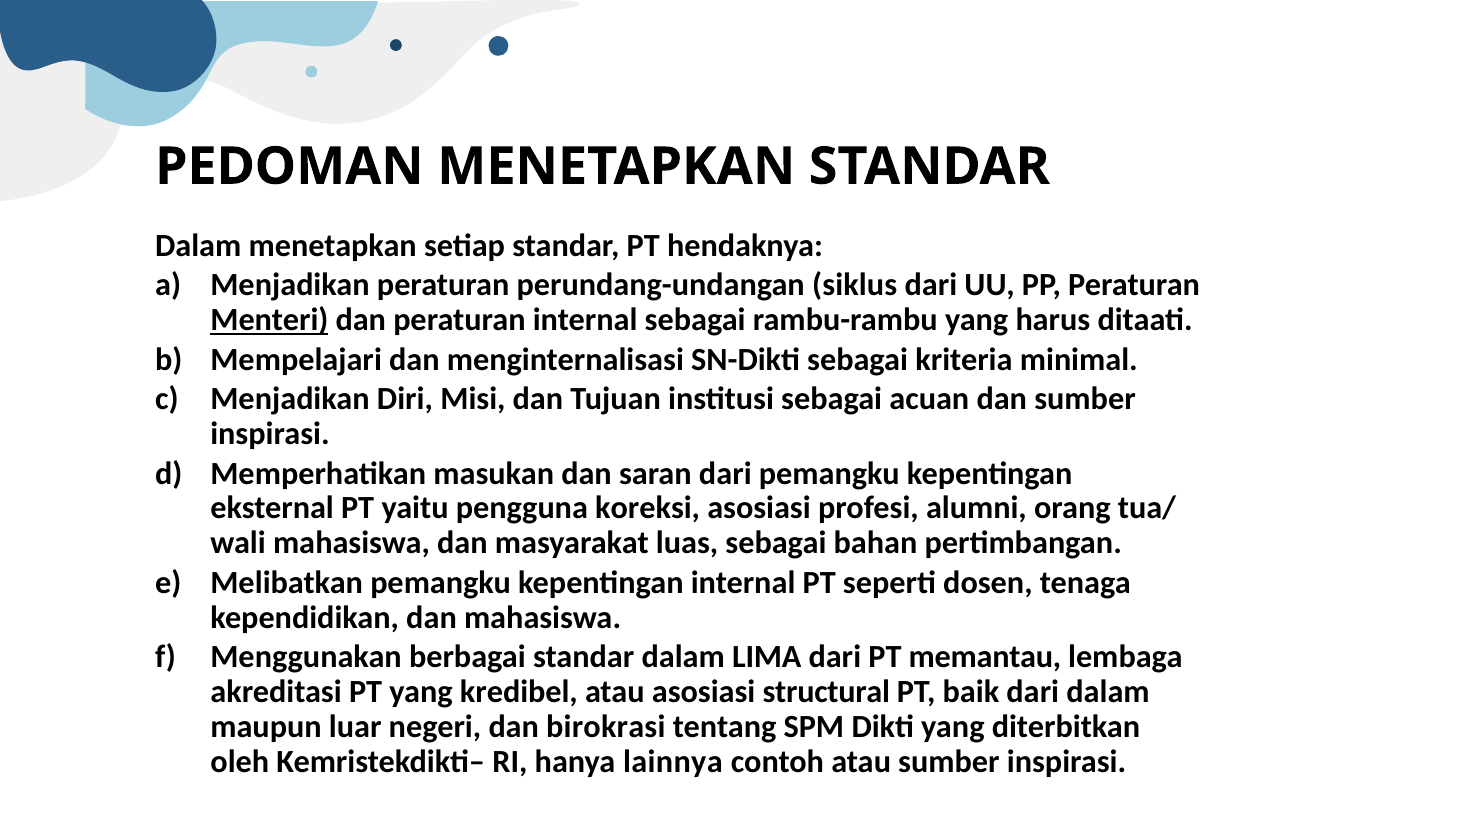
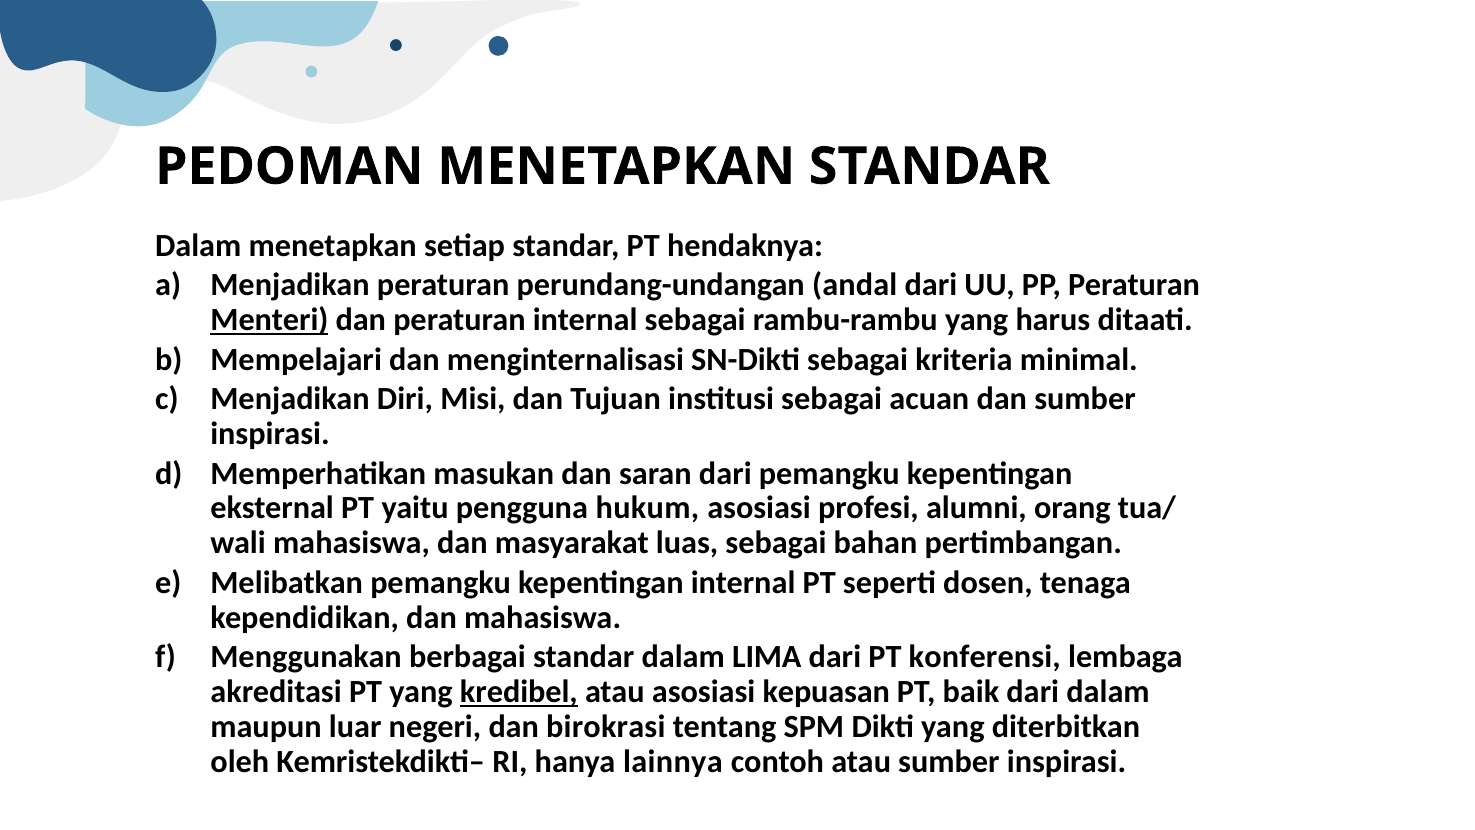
siklus: siklus -> andal (855, 285)
koreksi: koreksi -> hukum (647, 508)
memantau: memantau -> konferensi (985, 657)
kredibel underline: none -> present (519, 692)
structural: structural -> kepuasan (826, 692)
